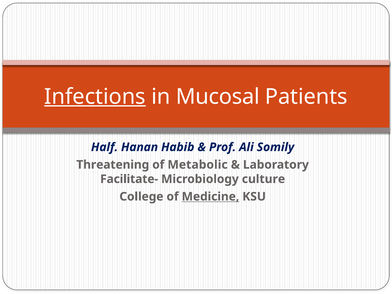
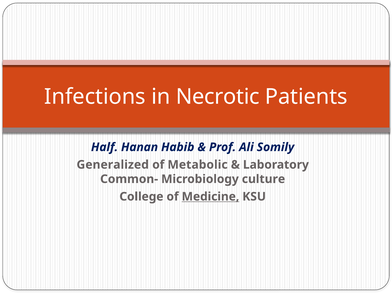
Infections underline: present -> none (95, 97)
Mucosal: Mucosal -> Necrotic (218, 97)
Threatening: Threatening -> Generalized (113, 165)
Facilitate-: Facilitate- -> Common- (129, 179)
